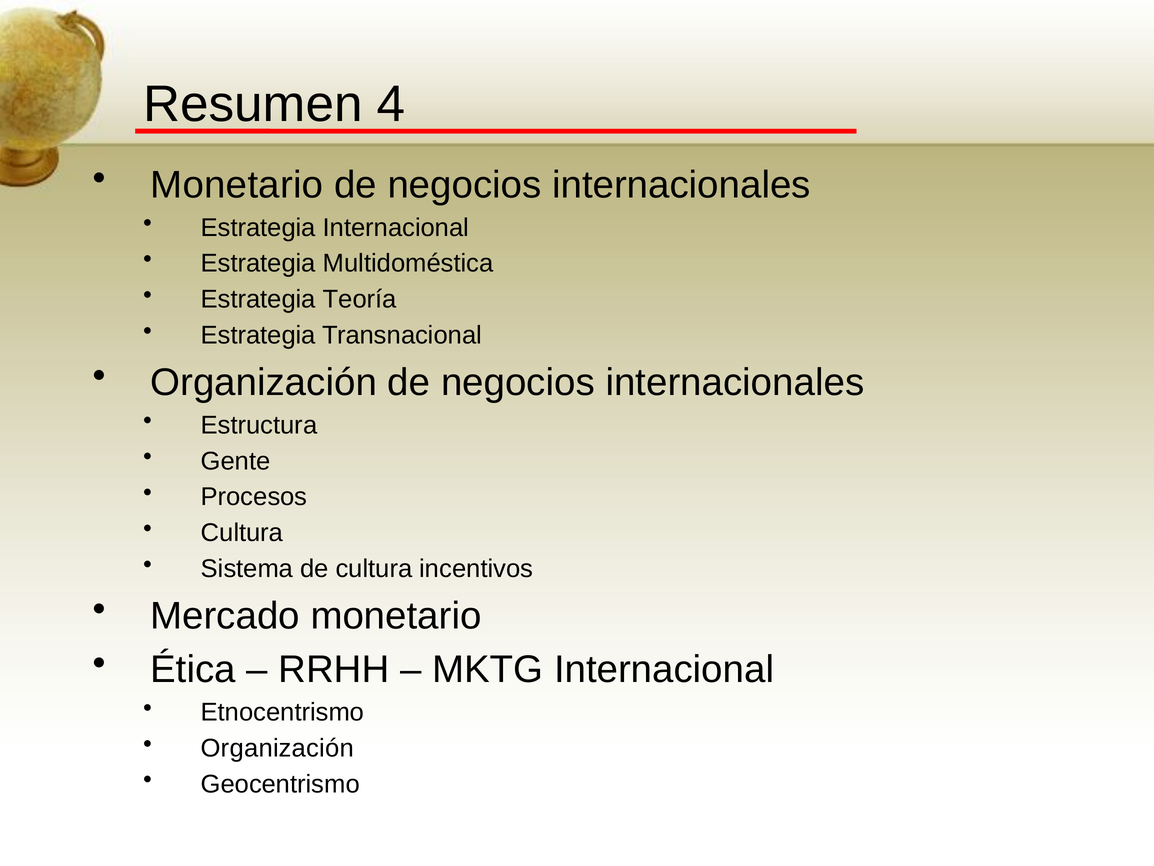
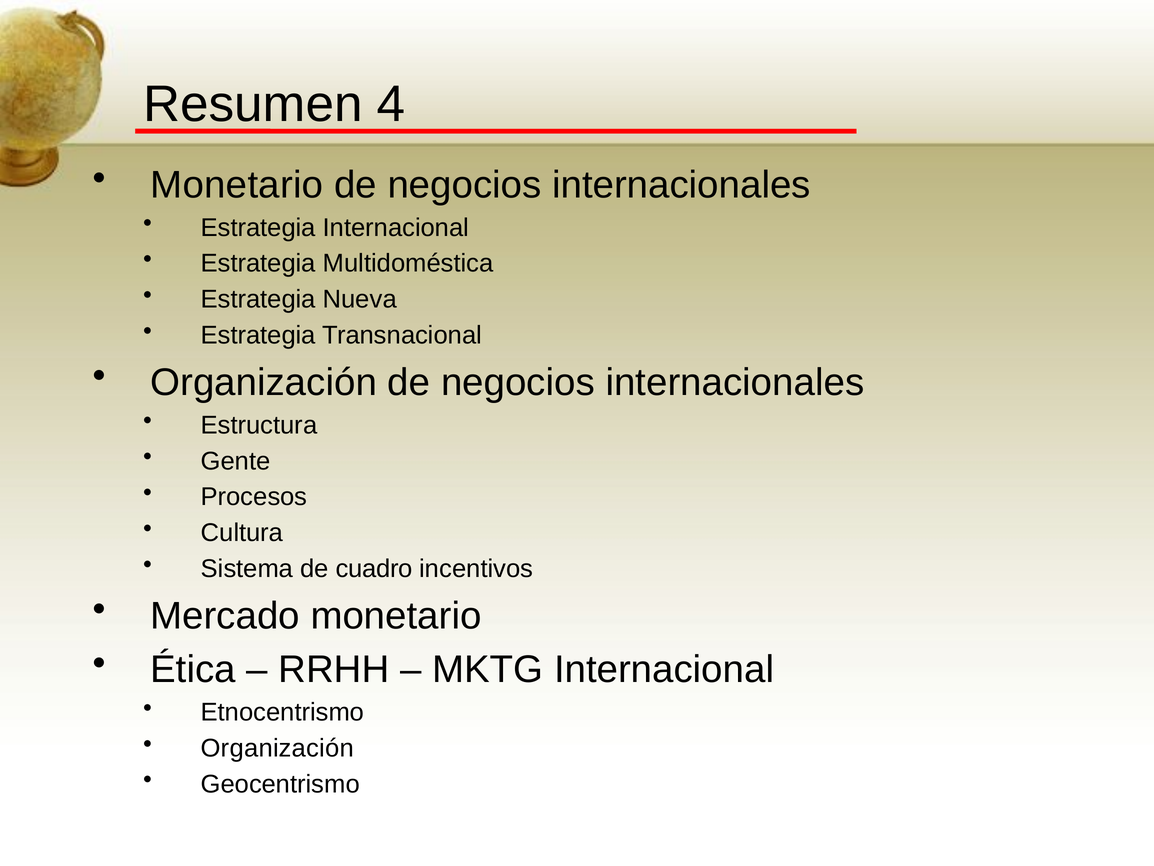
Teoría: Teoría -> Nueva (360, 299)
de cultura: cultura -> cuadro (374, 568)
